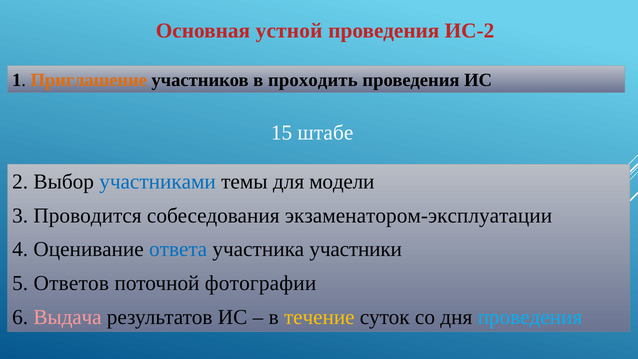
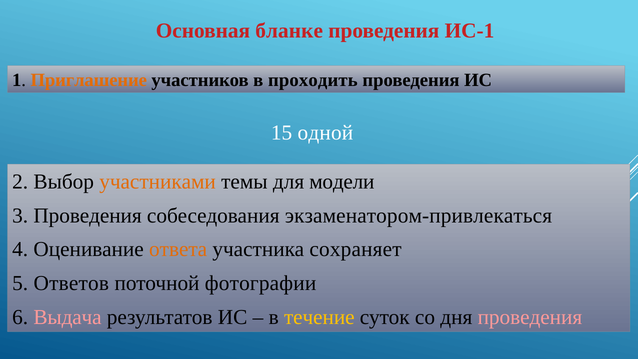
устной: устной -> бланке (289, 31)
ИС-2: ИС-2 -> ИС-1 (469, 31)
штабе: штабе -> одной (325, 133)
участниками colour: blue -> orange (158, 182)
3 Проводится: Проводится -> Проведения (88, 215)
экзаменатором-эксплуатации: экзаменатором-эксплуатации -> экзаменатором-привлекаться (418, 215)
ответа colour: blue -> orange (178, 249)
участники: участники -> сохраняет (356, 249)
проведения colour: light blue -> pink (530, 317)
